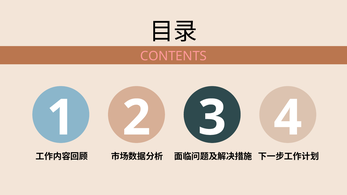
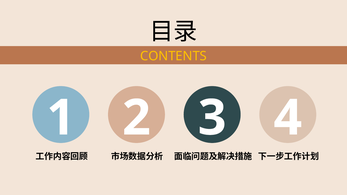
CONTENTS colour: pink -> yellow (173, 56)
